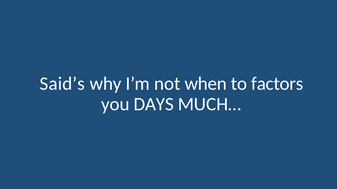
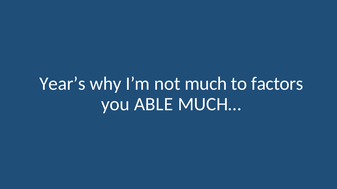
Said’s: Said’s -> Year’s (62, 84)
when: when -> much (206, 84)
DAYS: DAYS -> ABLE (154, 104)
